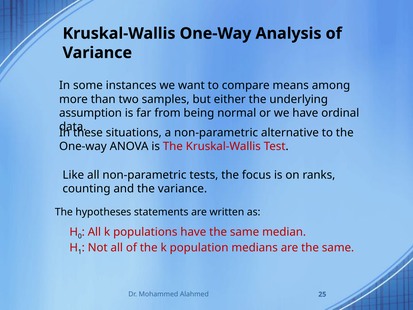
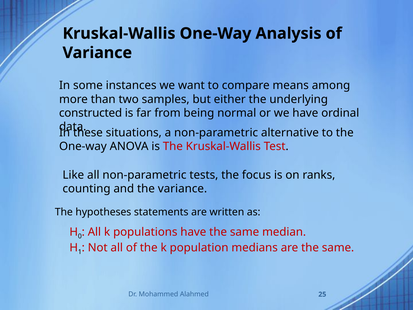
assumption: assumption -> constructed (91, 113)
